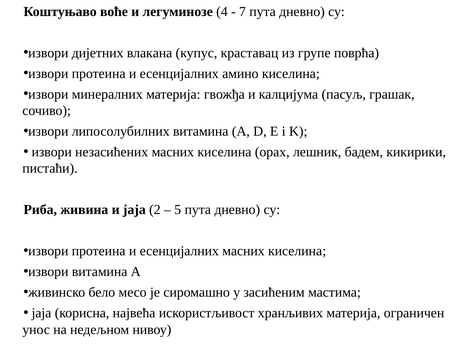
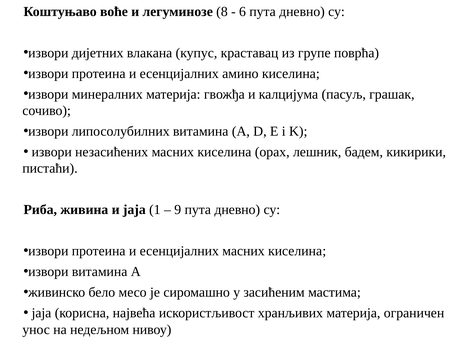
4: 4 -> 8 (222, 12)
7: 7 -> 6 (243, 12)
2: 2 -> 1 (155, 210)
5: 5 -> 9 (178, 210)
